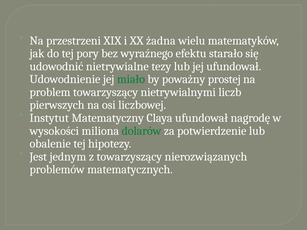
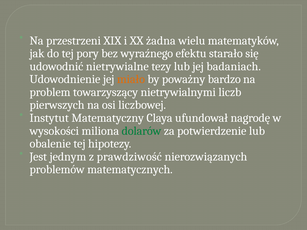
jej ufundował: ufundował -> badaniach (234, 66)
miało colour: green -> orange (131, 79)
prostej: prostej -> bardzo (224, 79)
z towarzyszący: towarzyszący -> prawdziwość (129, 157)
